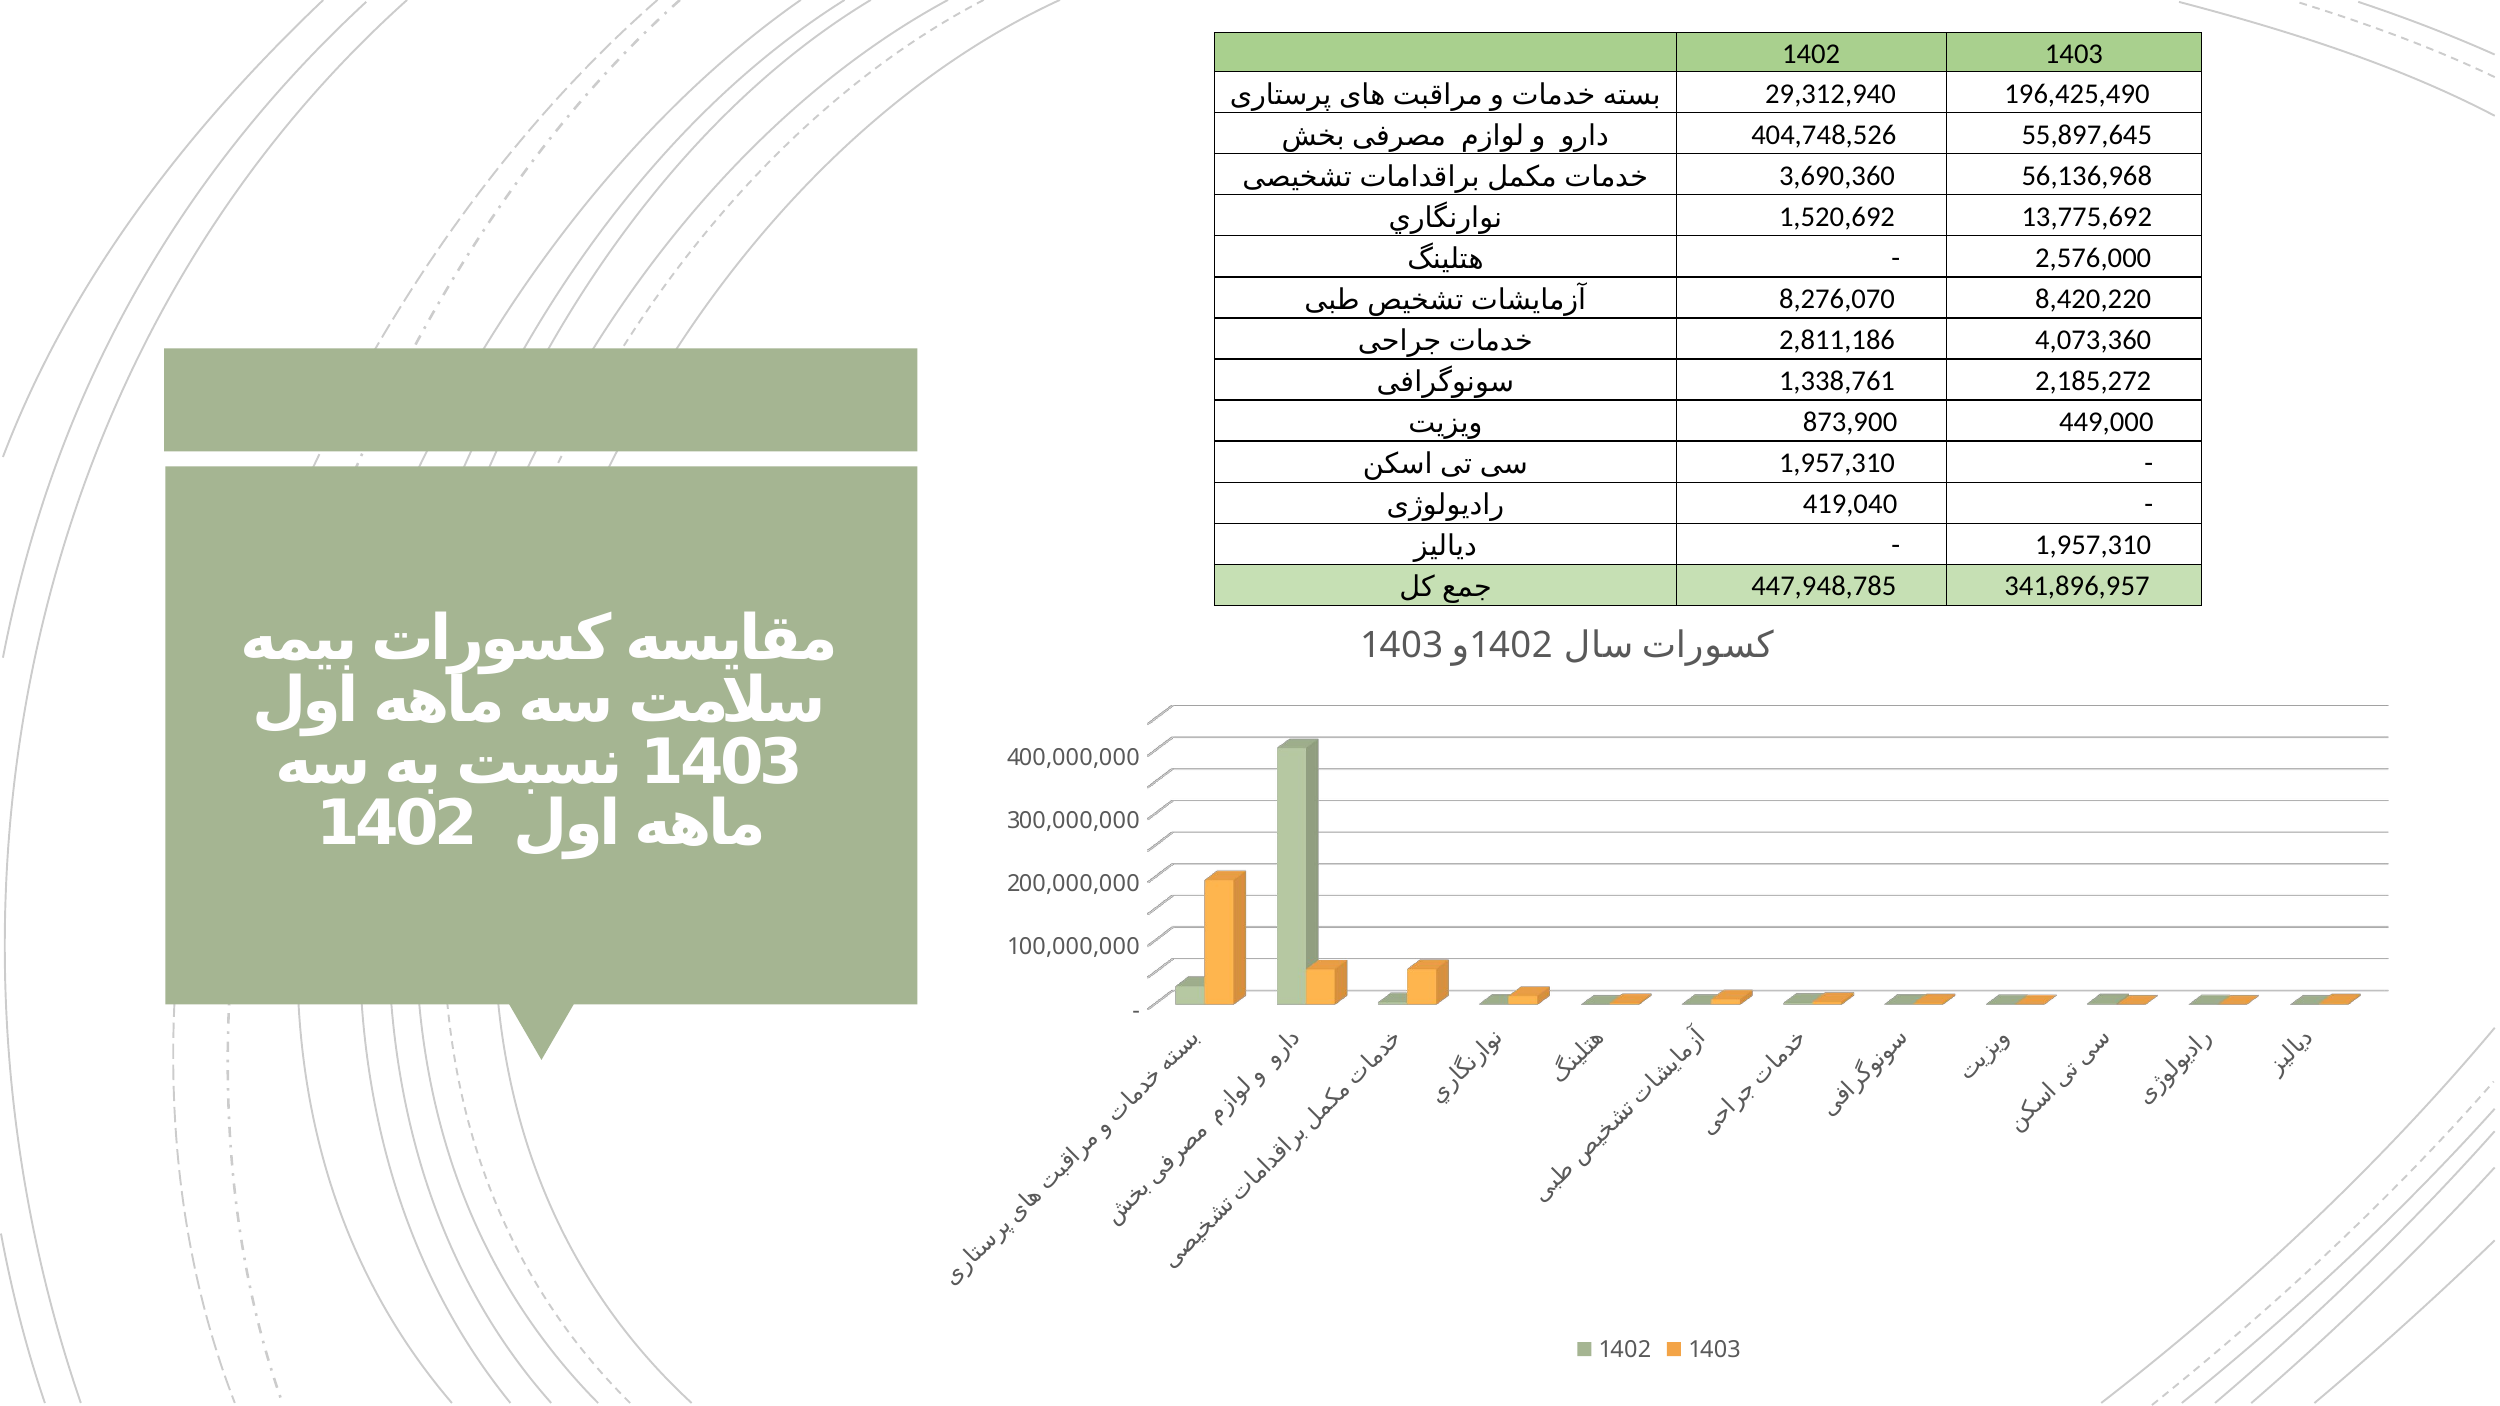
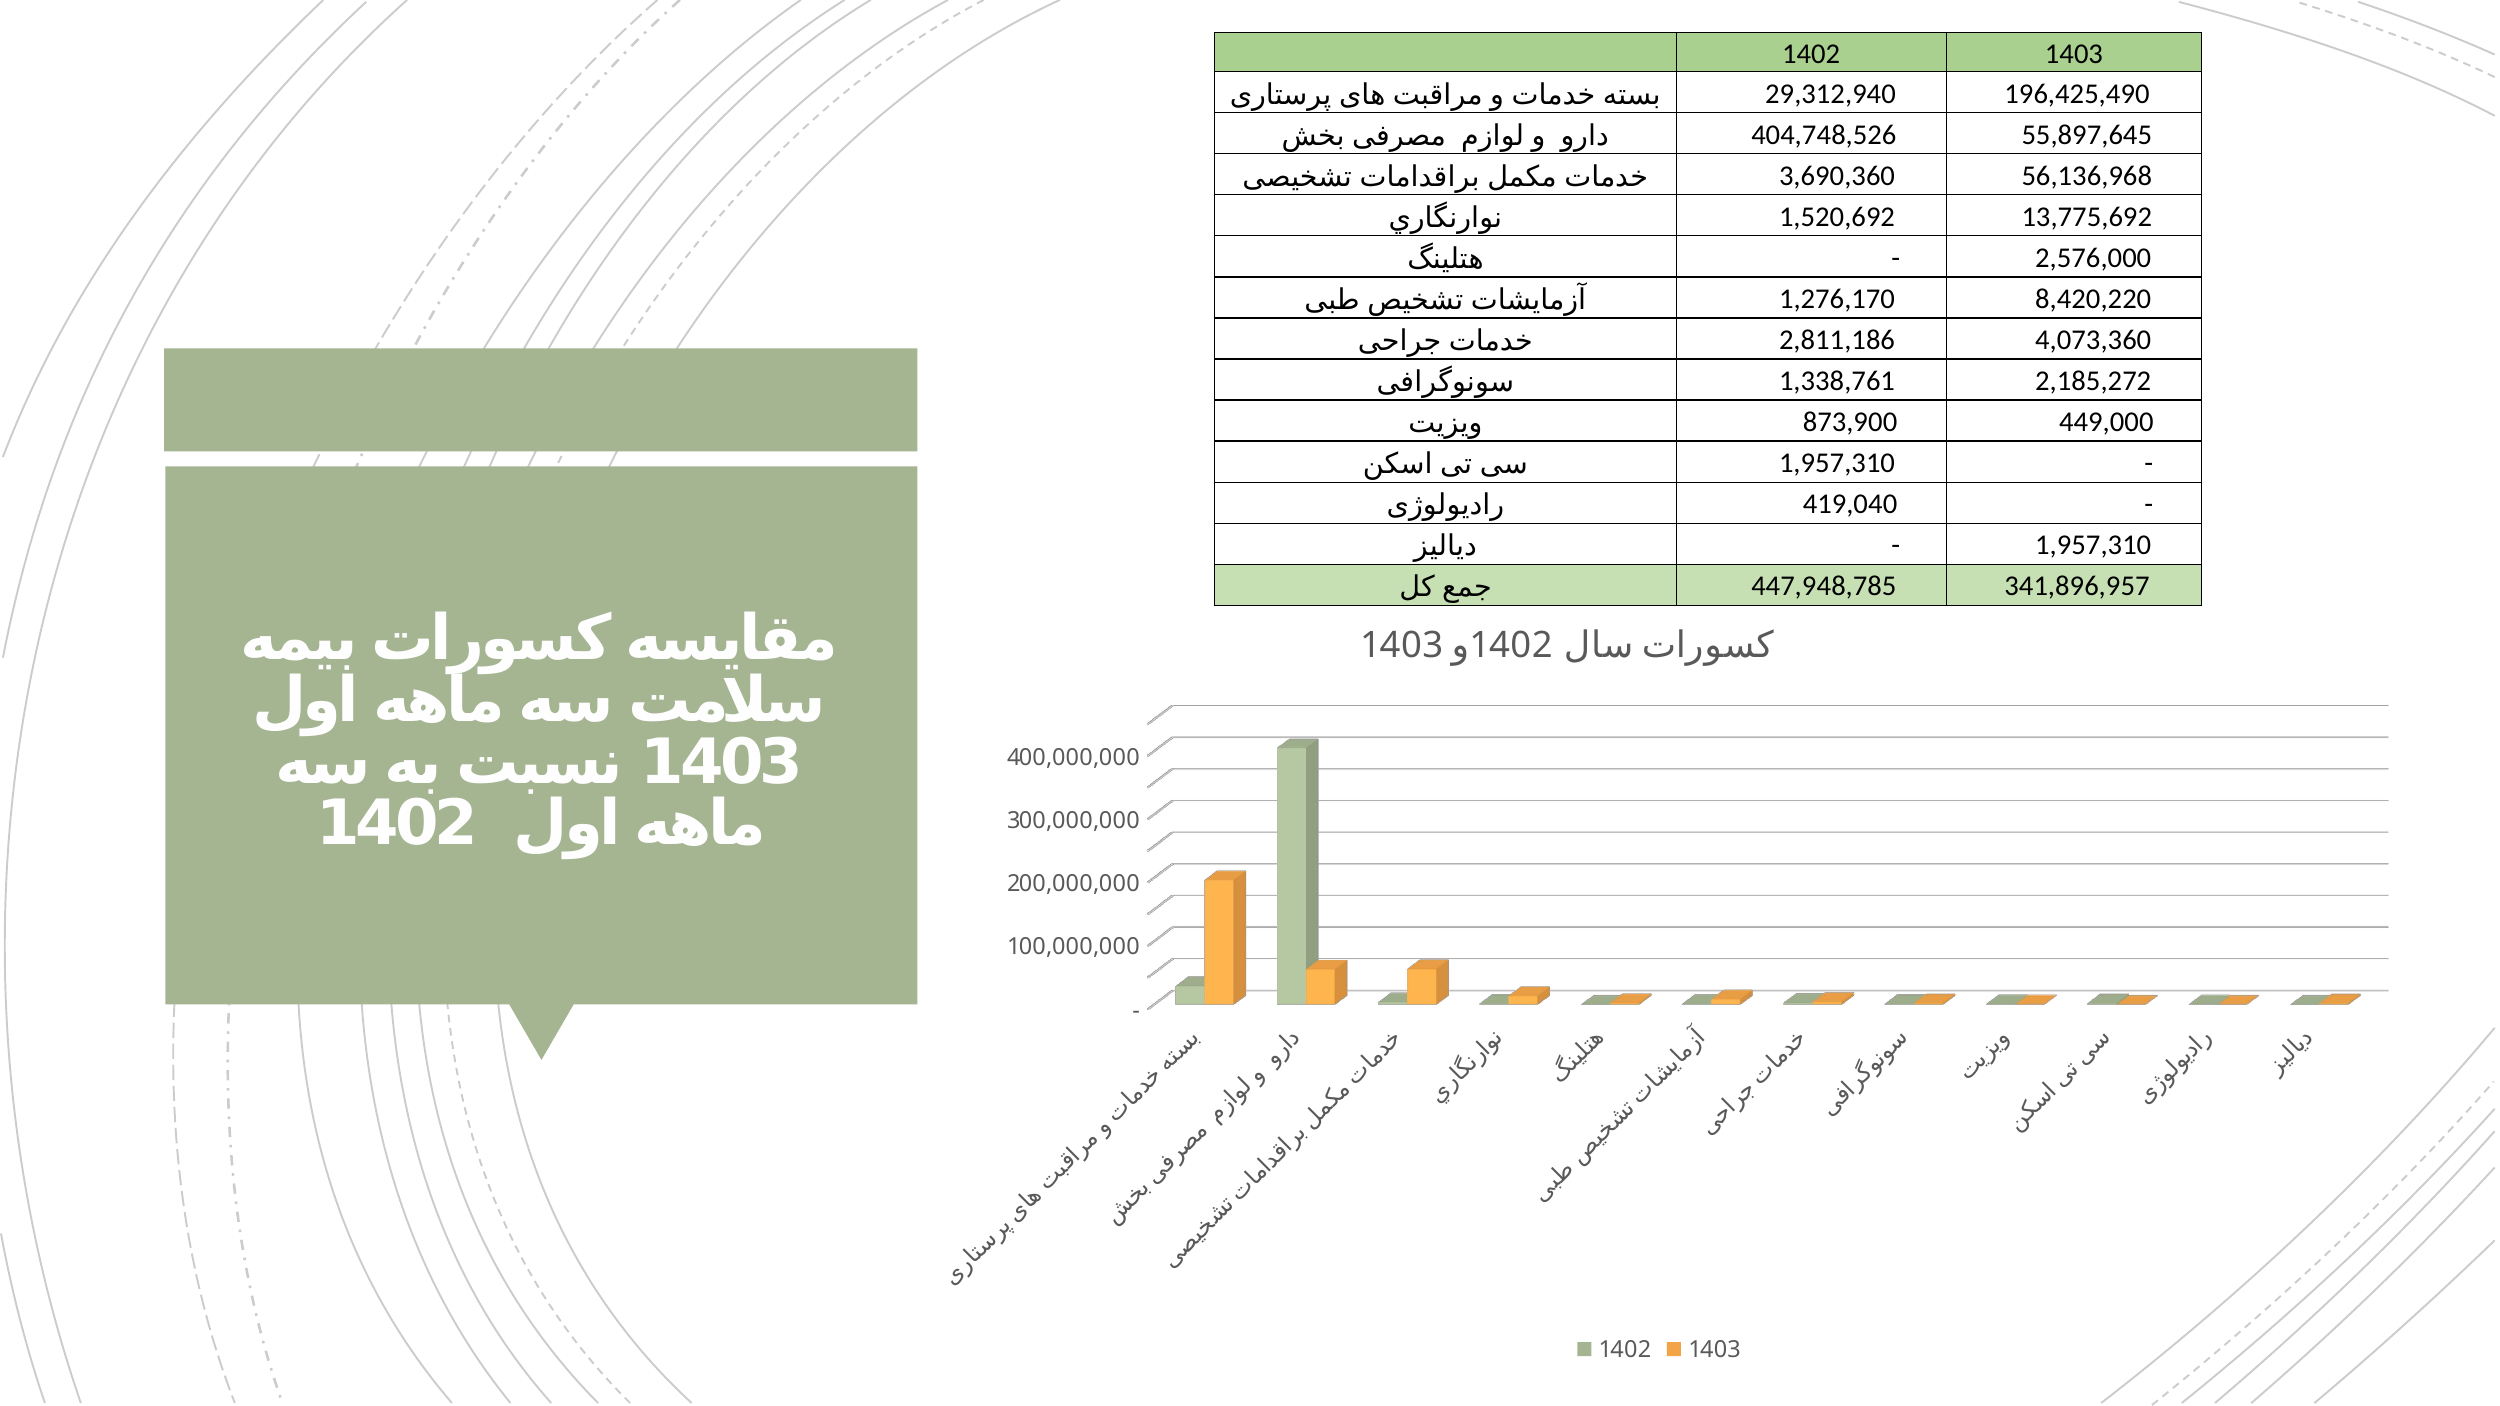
8,276,070: 8,276,070 -> 1,276,170 (1837, 299)
